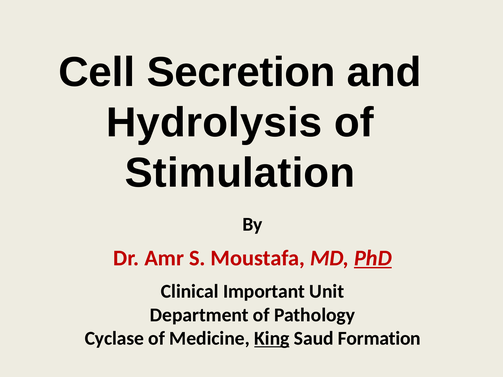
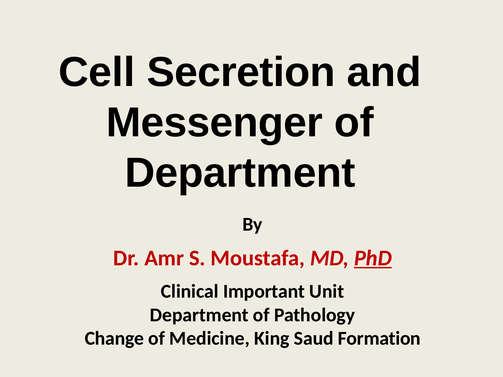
Hydrolysis: Hydrolysis -> Messenger (214, 123)
Stimulation: Stimulation -> Department (240, 173)
Cyclase: Cyclase -> Change (114, 339)
King underline: present -> none (272, 339)
